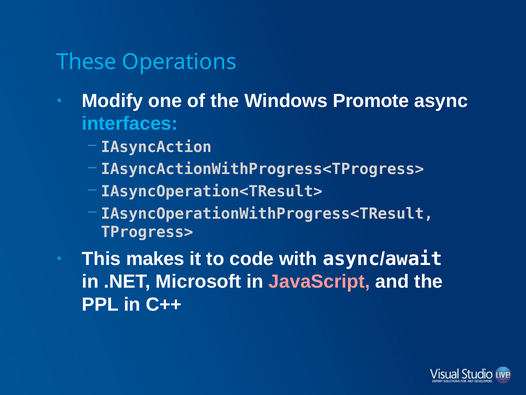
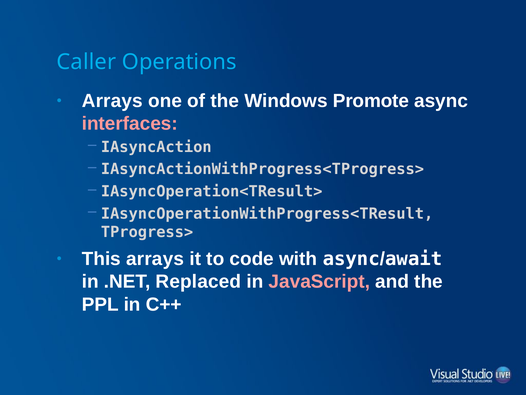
These: These -> Caller (86, 62)
Modify: Modify -> Arrays (112, 101)
interfaces colour: light blue -> pink (130, 124)
This makes: makes -> arrays (155, 259)
Microsoft: Microsoft -> Replaced (198, 281)
